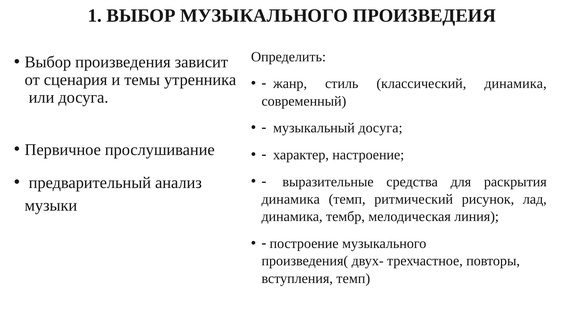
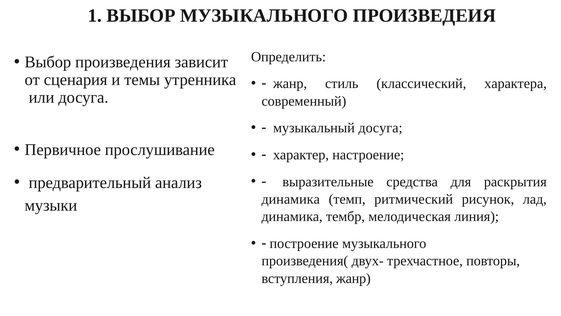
классический динамика: динамика -> характера (516, 84)
вступления темп: темп -> жанр (353, 278)
